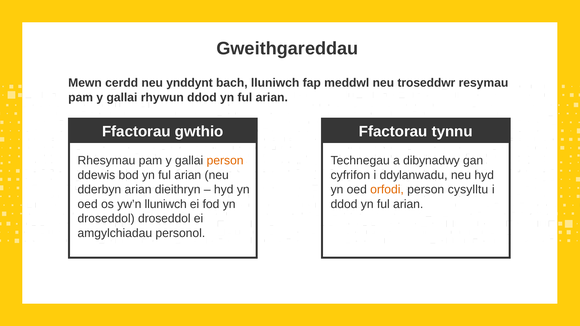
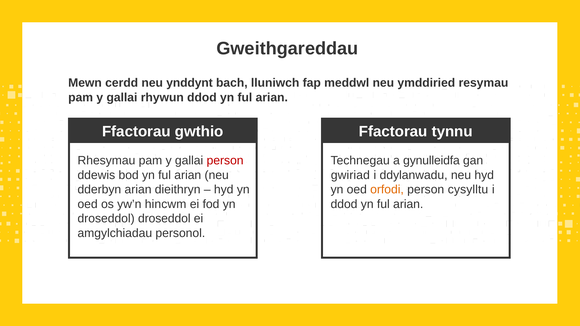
troseddwr: troseddwr -> ymddiried (426, 83)
person colour: orange -> red (225, 161)
dibynadwy: dibynadwy -> gynulleidfa (431, 161)
cyfrifon: cyfrifon -> gwiriad (350, 175)
yw’n lluniwch: lluniwch -> hincwm (166, 204)
